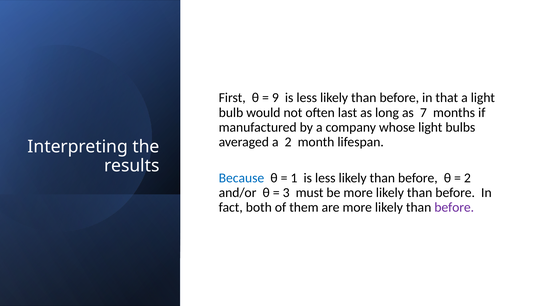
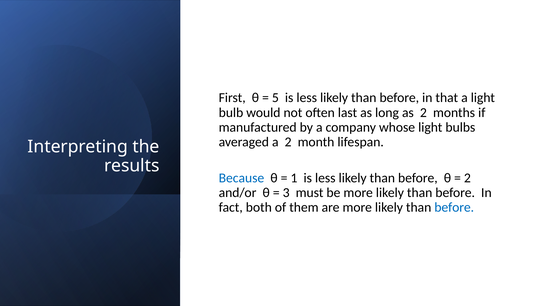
9: 9 -> 5 (275, 98)
as 7: 7 -> 2 (423, 113)
before colour: purple -> blue (454, 207)
